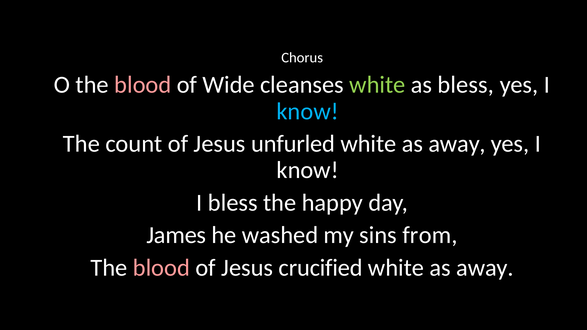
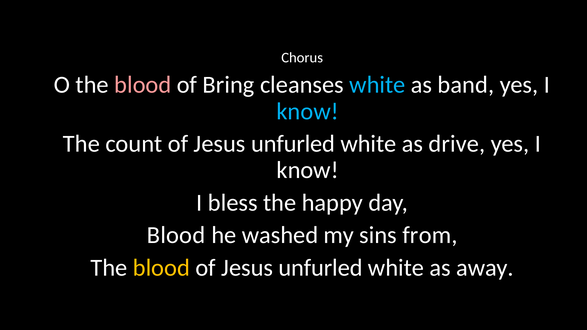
Wide: Wide -> Bring (229, 85)
white colour: light green -> light blue (377, 85)
as bless: bless -> band (466, 85)
away: away -> drive (457, 144)
James: James -> Blood (176, 235)
blood colour: pink -> yellow (161, 268)
crucified: crucified -> unfurled (321, 268)
